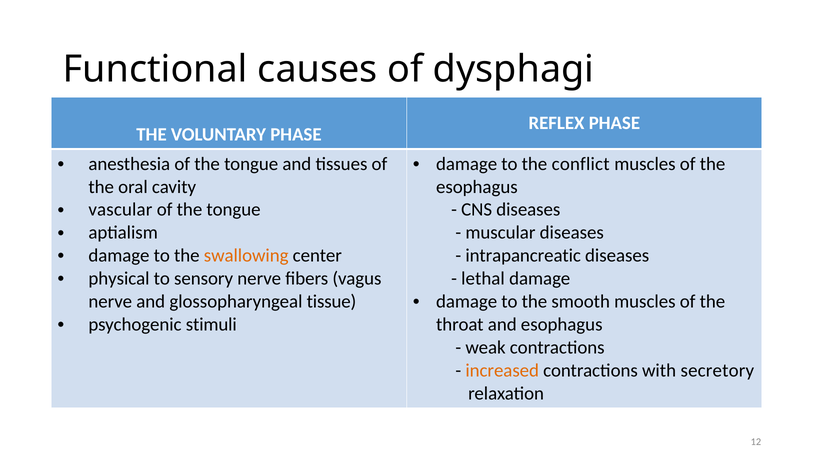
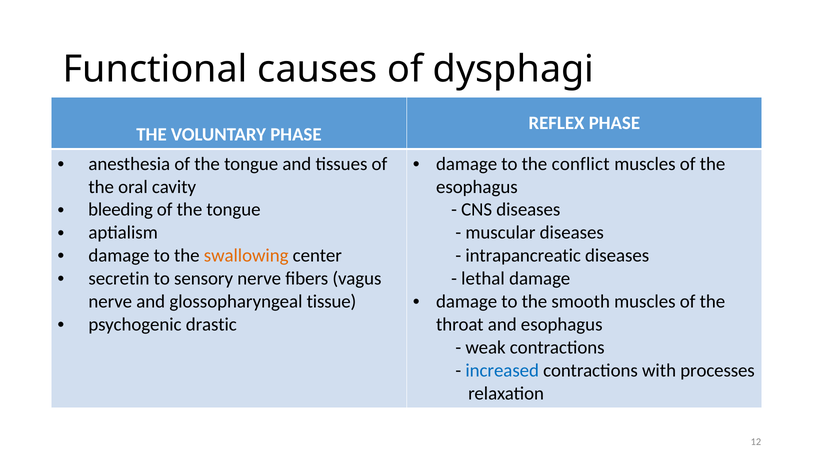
vascular: vascular -> bleeding (121, 210)
physical: physical -> secretin (119, 279)
stimuli: stimuli -> drastic (211, 325)
increased colour: orange -> blue (502, 371)
secretory: secretory -> processes (717, 371)
